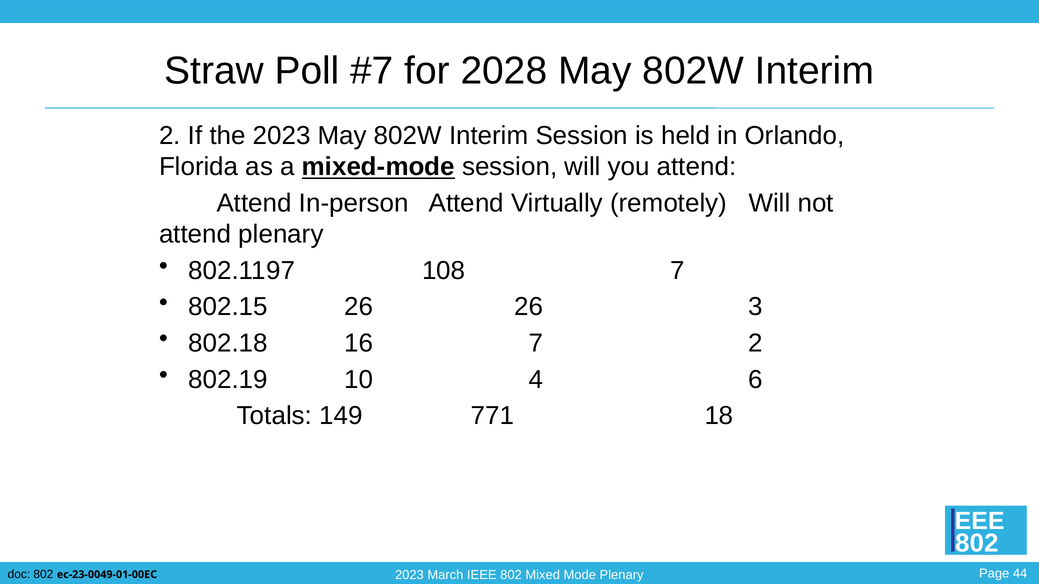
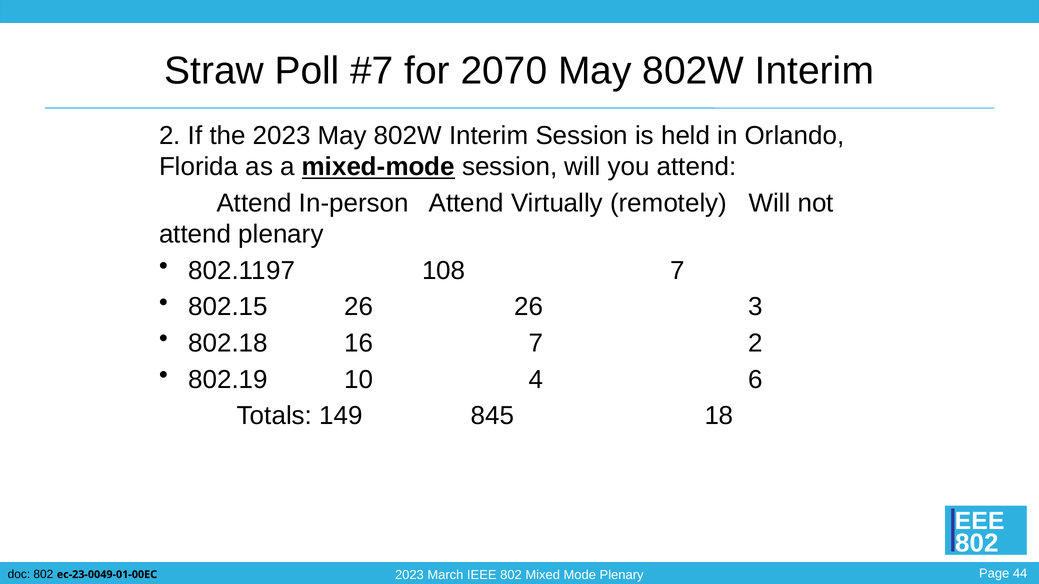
2028: 2028 -> 2070 (504, 71)
771: 771 -> 845 (492, 416)
